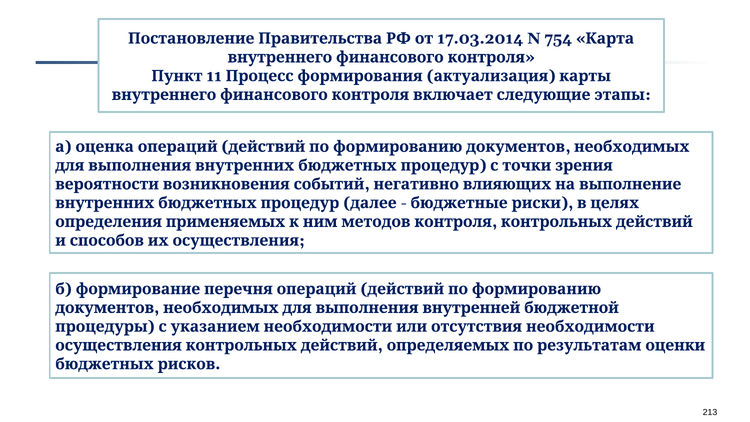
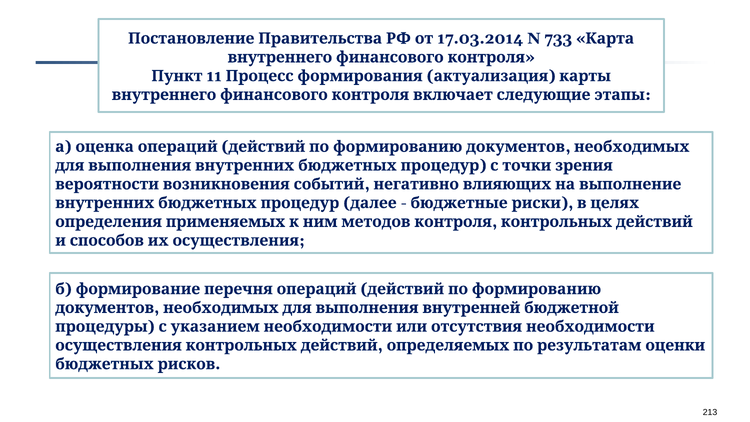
754: 754 -> 733 (558, 38)
